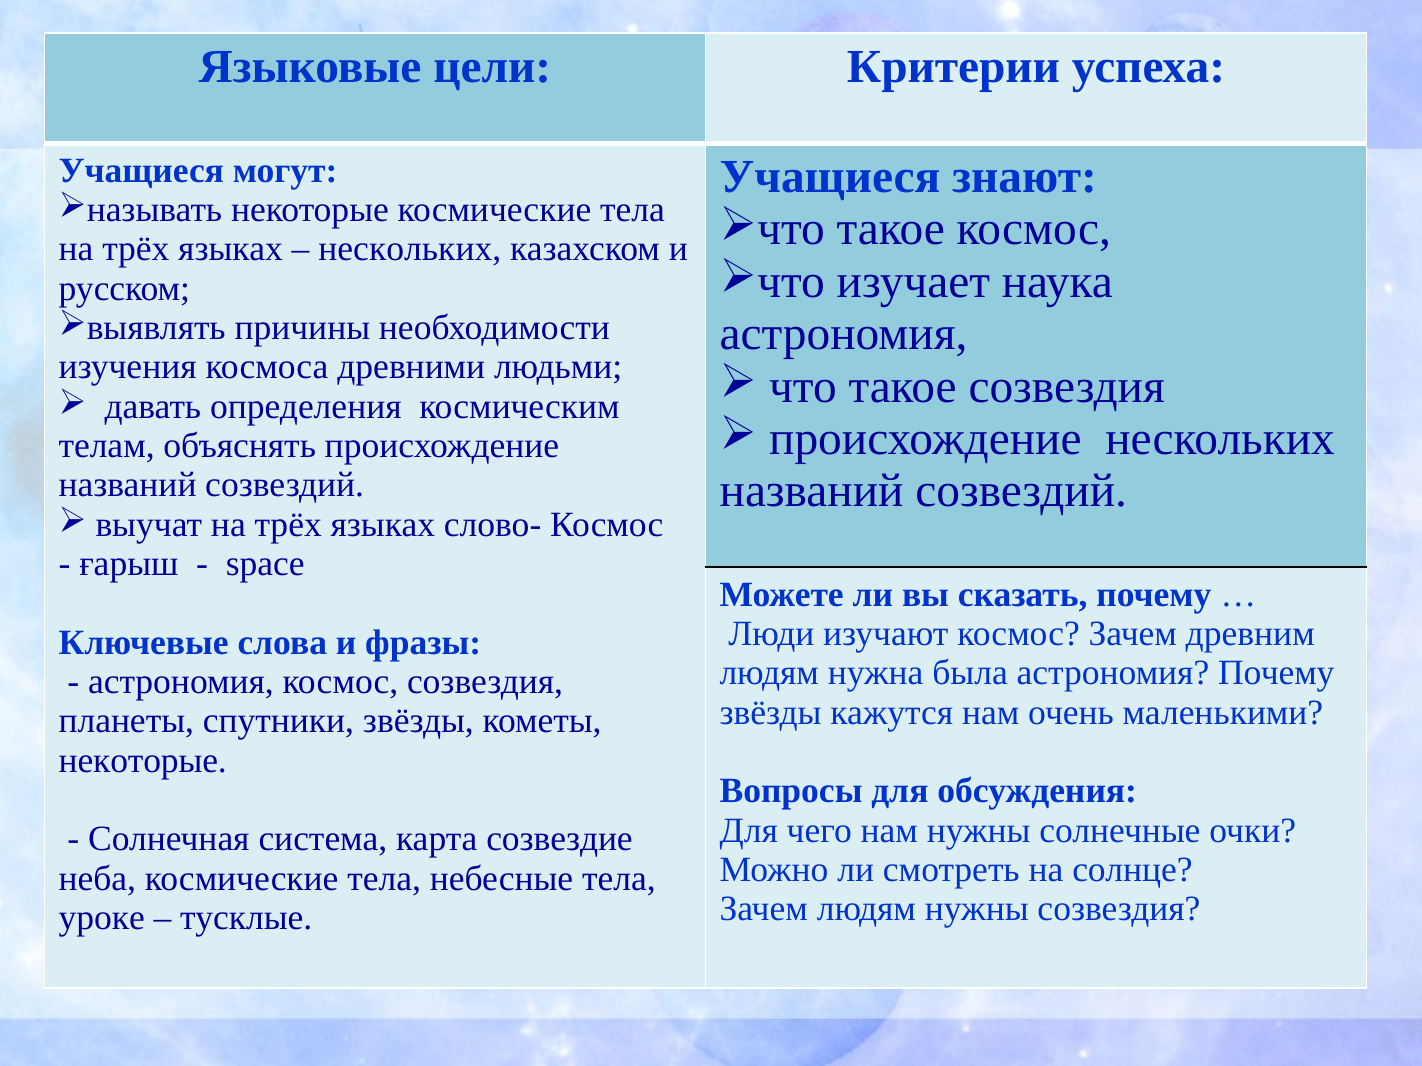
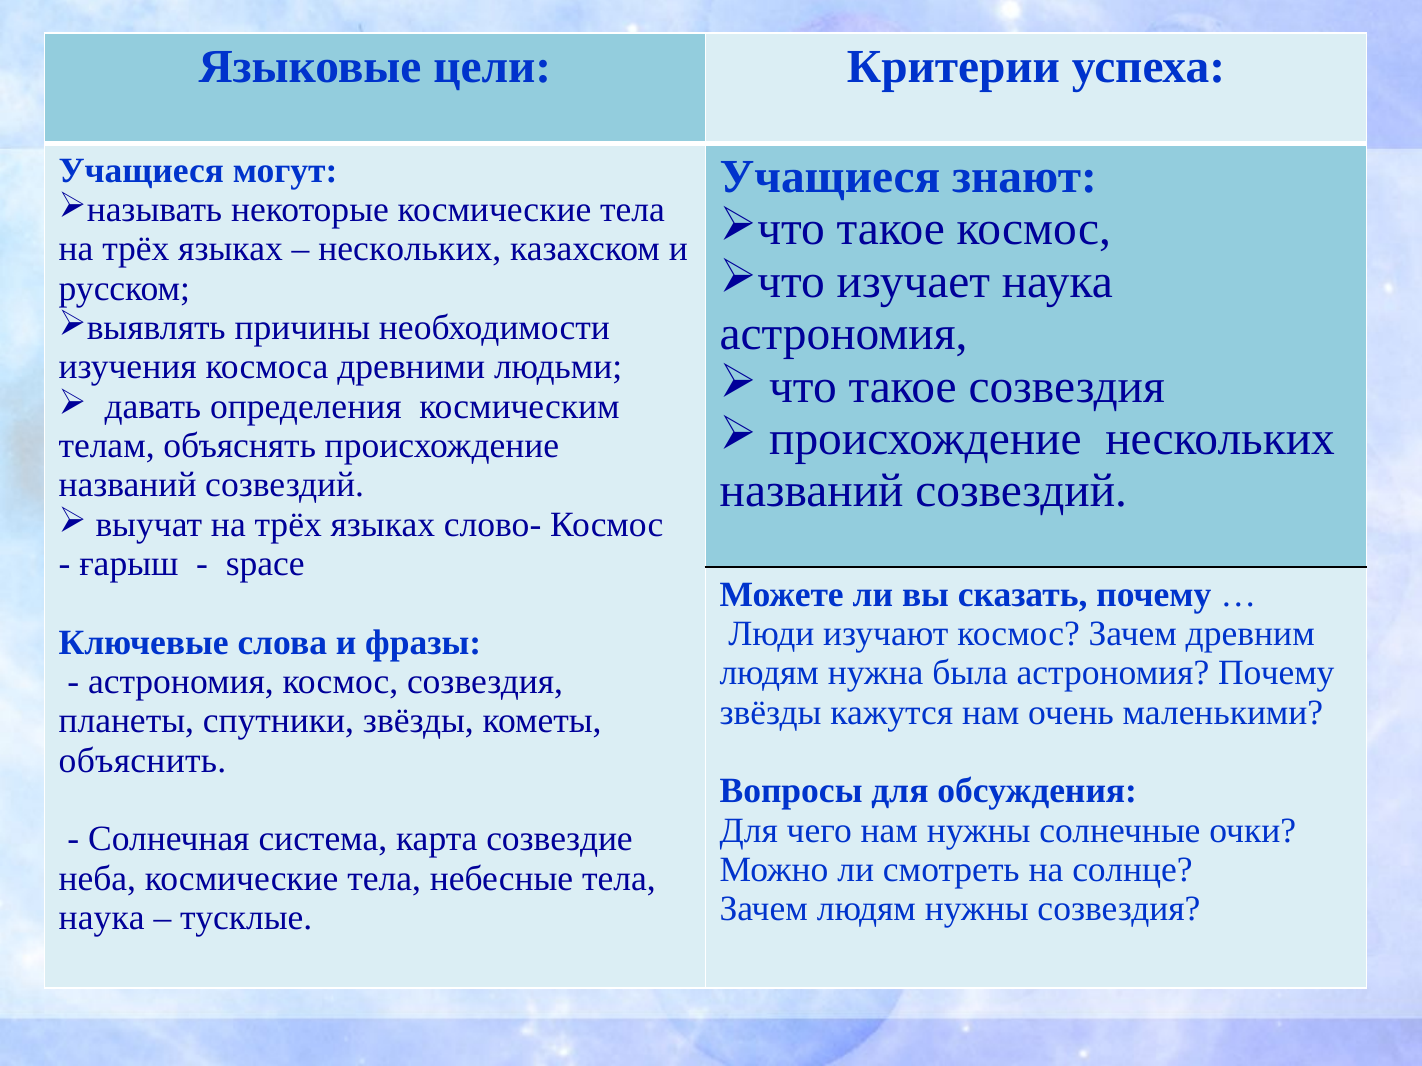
некоторые: некоторые -> объяснить (143, 761)
уроке: уроке -> наука (102, 918)
